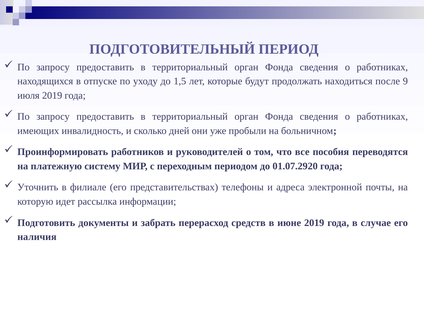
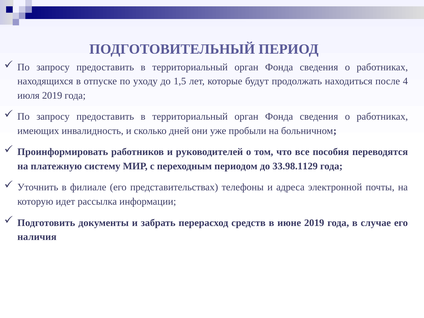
9: 9 -> 4 (405, 81)
01.07.2920: 01.07.2920 -> 33.98.1129 (295, 166)
